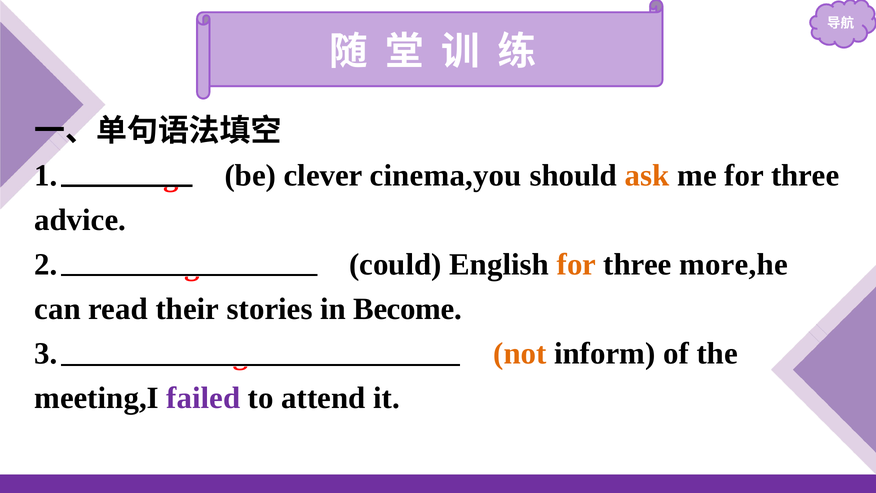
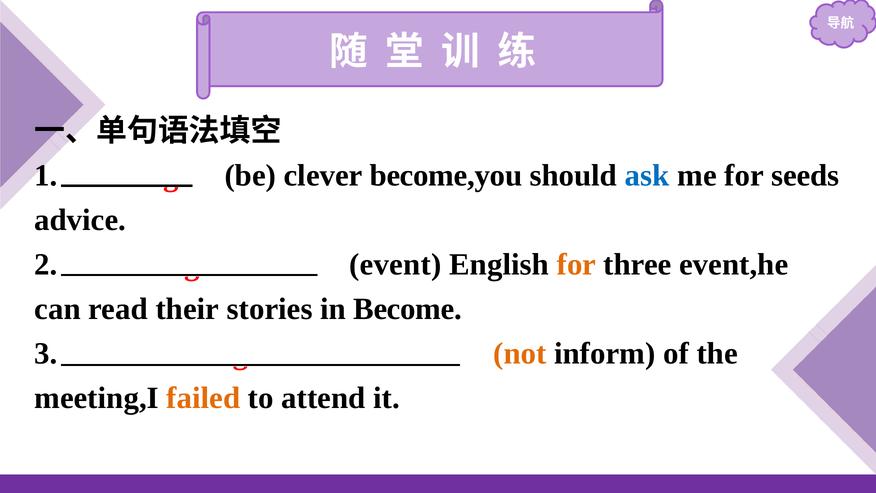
cinema,you: cinema,you -> become,you (446, 175)
ask colour: orange -> blue (647, 175)
me for three: three -> seeds (805, 175)
could: could -> event (395, 264)
more,he: more,he -> event,he (734, 264)
failed colour: purple -> orange (203, 398)
